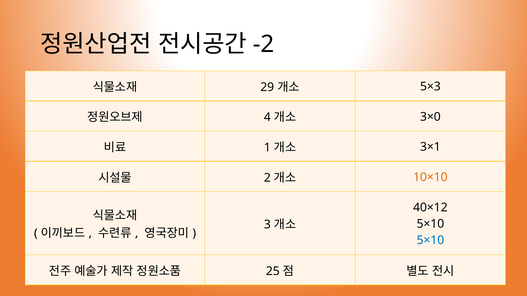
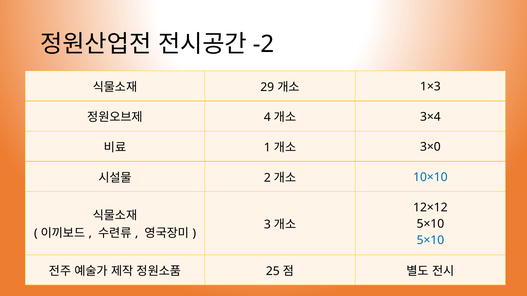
5×3: 5×3 -> 1×3 (430, 87)
3×0: 3×0 -> 3×4 (430, 117)
3×1: 3×1 -> 3×0 (430, 147)
10×10 colour: orange -> blue (430, 177)
40×12: 40×12 -> 12×12 (430, 208)
